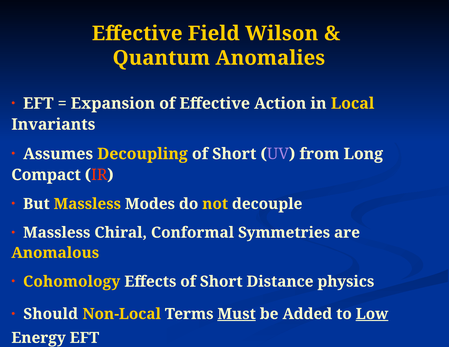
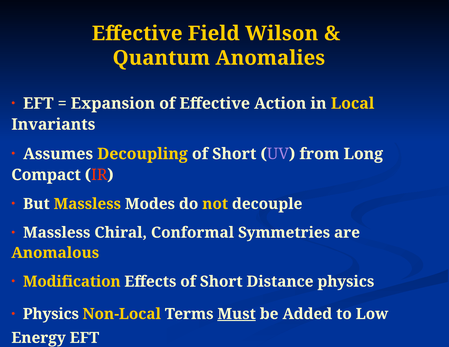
Cohomology: Cohomology -> Modification (72, 282)
Should: Should -> Physics (51, 314)
Low underline: present -> none (372, 314)
